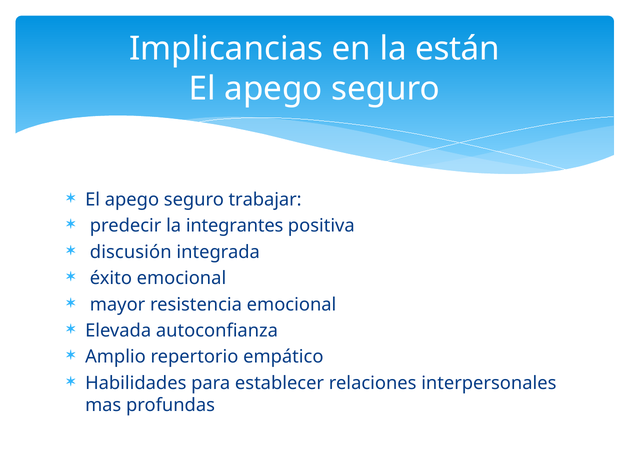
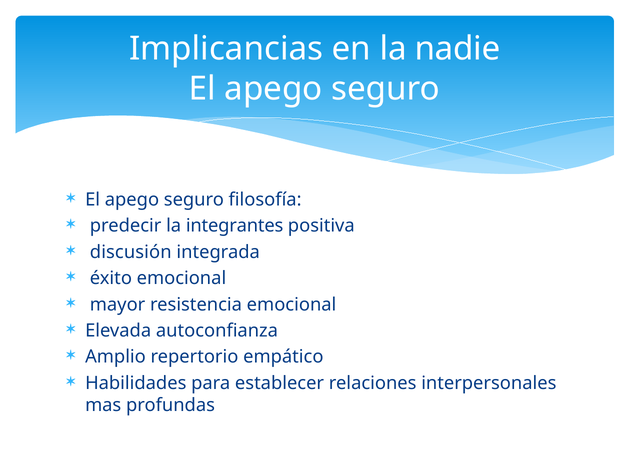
están: están -> nadie (458, 49)
trabajar: trabajar -> filosofía (265, 199)
